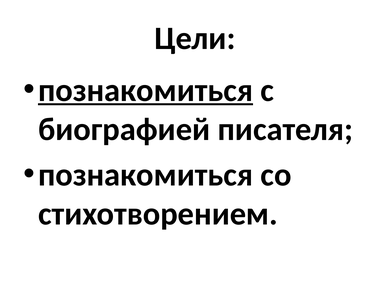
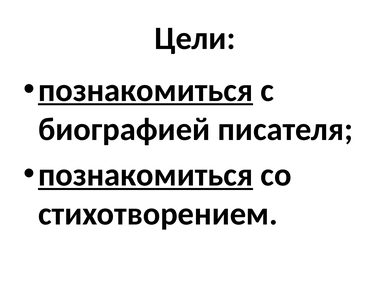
познакомиться underline: none -> present (146, 175)
